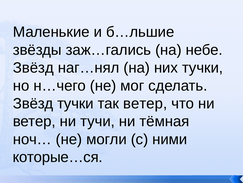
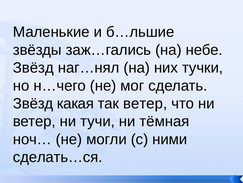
Звёзд тучки: тучки -> какая (75, 103)
которые…ся: которые…ся -> сделать…ся (58, 157)
